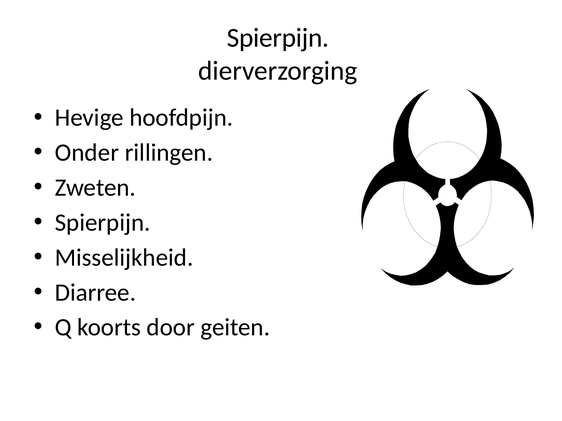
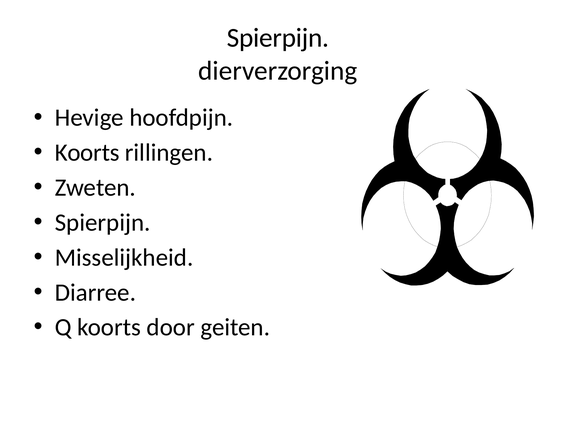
Onder: Onder -> Koorts (87, 153)
